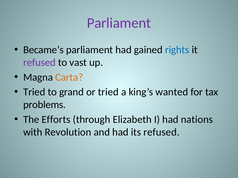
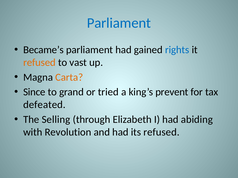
Parliament colour: purple -> blue (119, 23)
refused colour: purple -> orange (39, 63)
Tried: Tried -> Since (34, 92)
wanted: wanted -> prevent (172, 92)
problems: problems -> defeated (44, 105)
Efforts: Efforts -> Selling (56, 120)
nations: nations -> abiding (197, 120)
